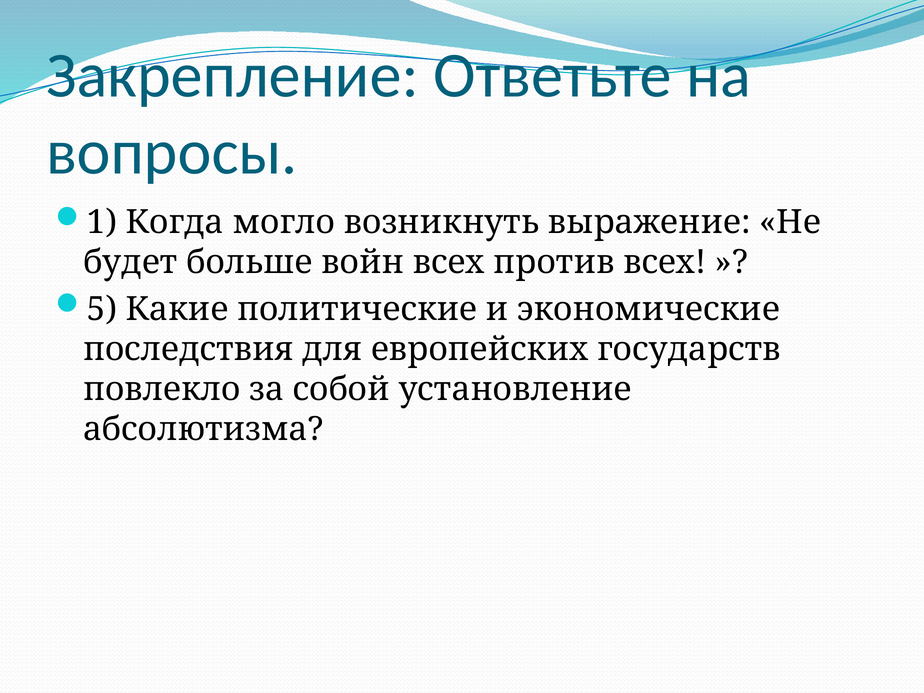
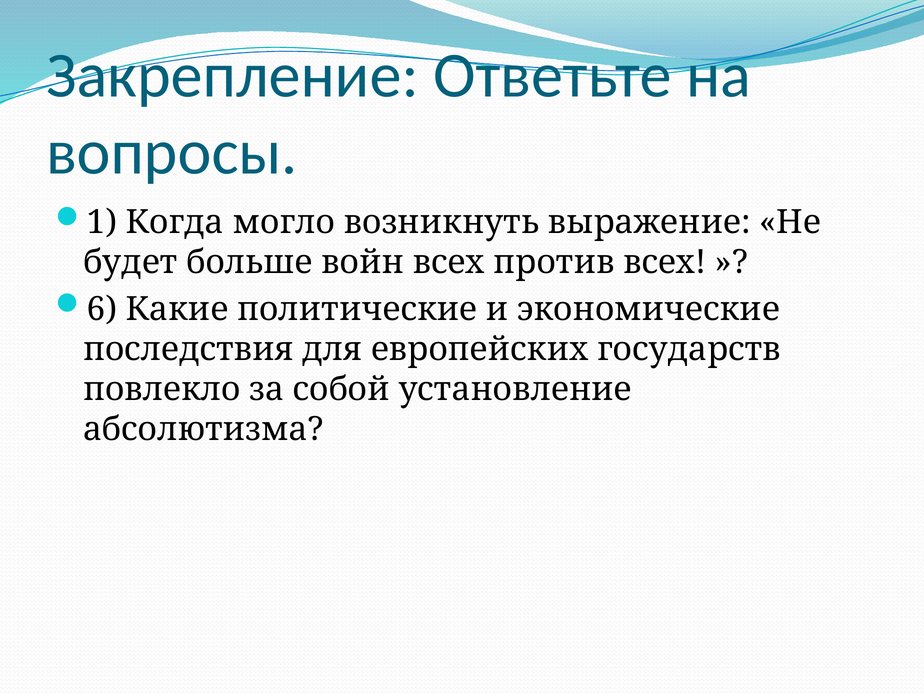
5: 5 -> 6 (102, 309)
